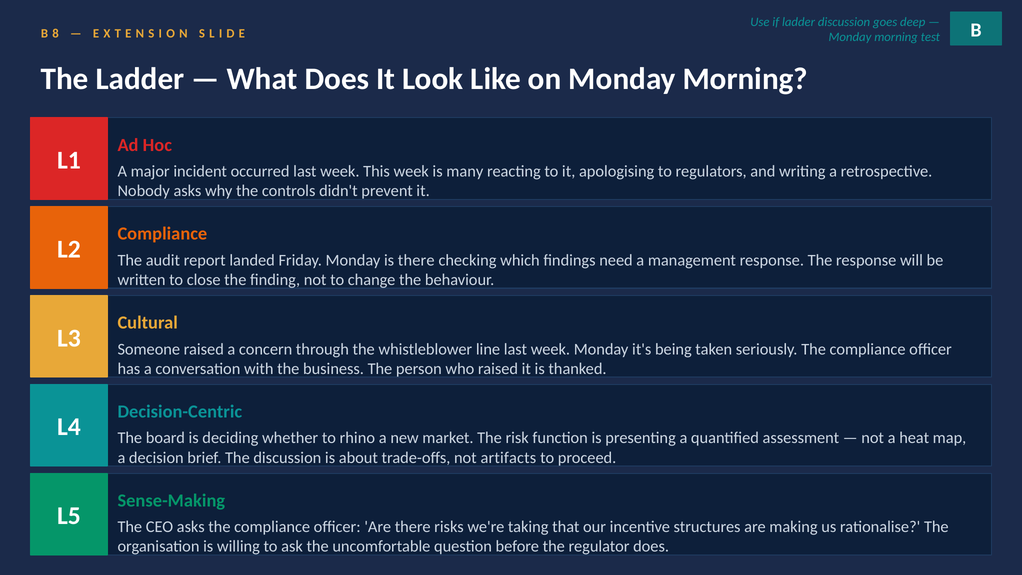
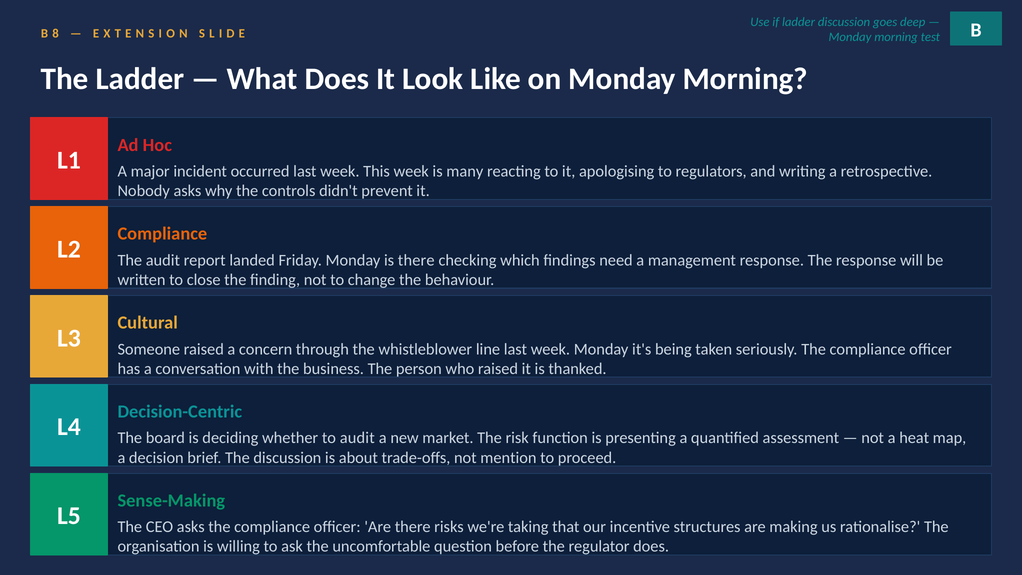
to rhino: rhino -> audit (357, 438)
artifacts: artifacts -> mention (508, 458)
